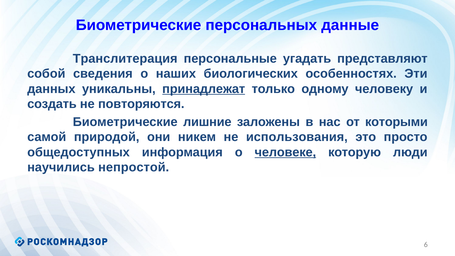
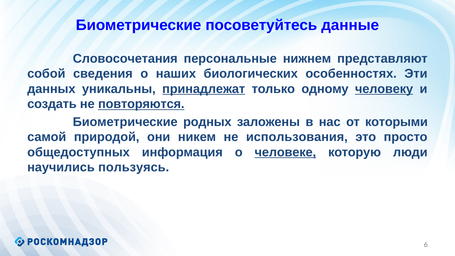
персональных: персональных -> посоветуйтесь (261, 25)
Транслитерация: Транслитерация -> Словосочетания (125, 59)
угадать: угадать -> нижнем (307, 59)
человеку underline: none -> present (384, 89)
повторяются underline: none -> present (141, 104)
лишние: лишние -> родных (207, 122)
непростой: непростой -> пользуясь (134, 167)
